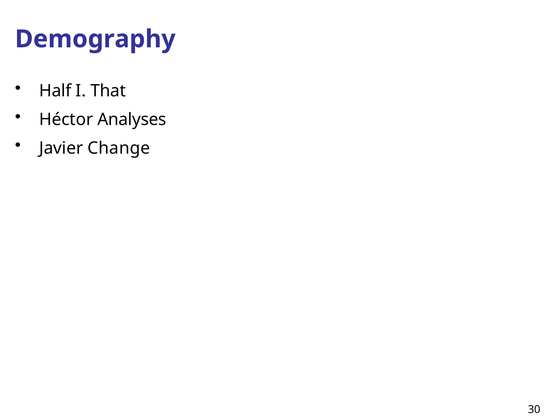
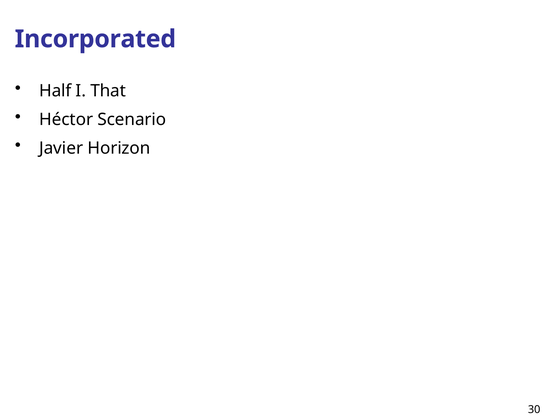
Demography: Demography -> Incorporated (95, 39)
Analyses: Analyses -> Scenario (132, 120)
Change: Change -> Horizon (119, 148)
